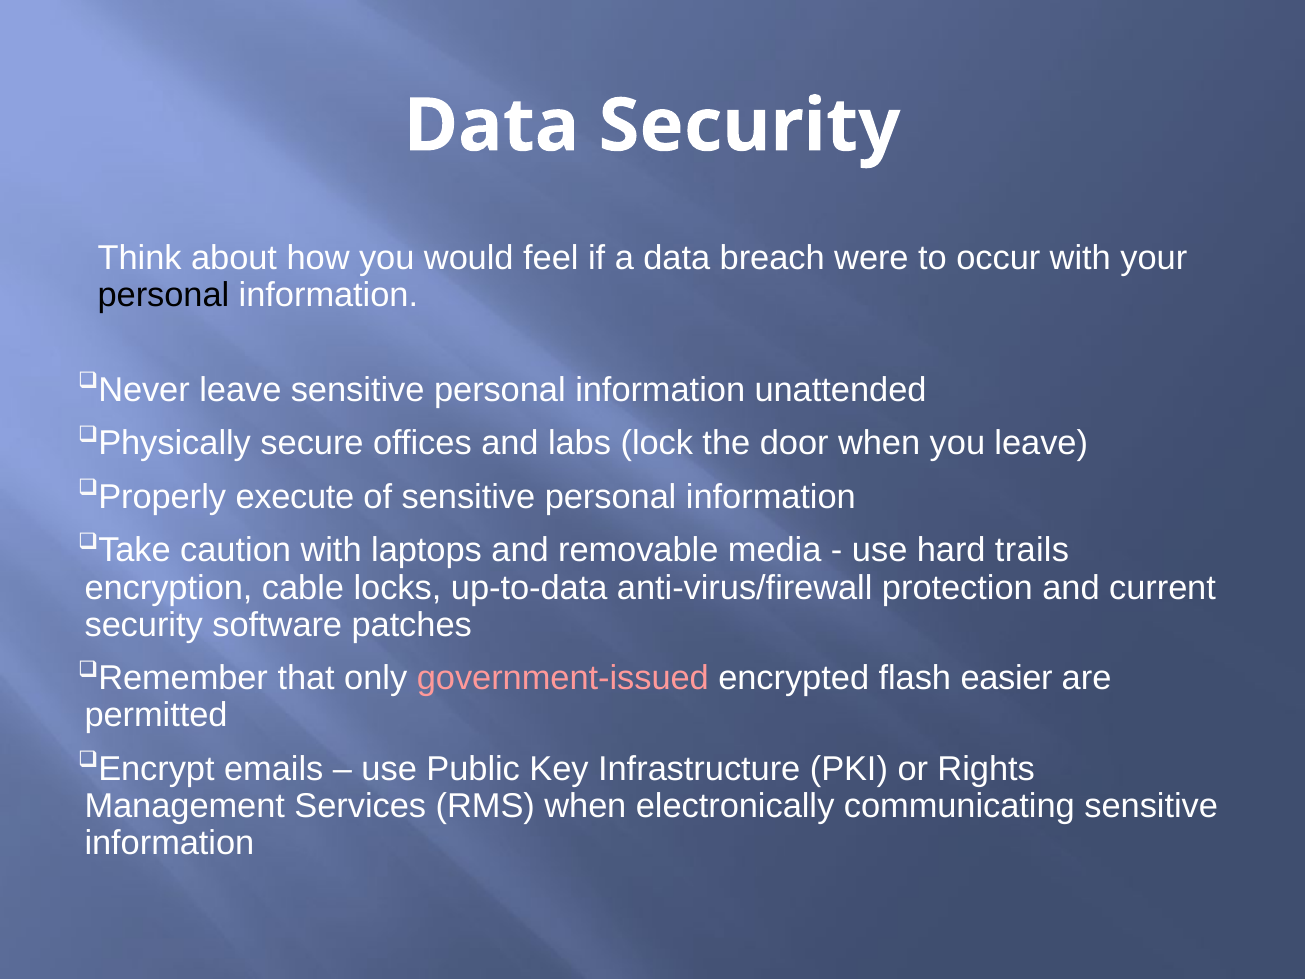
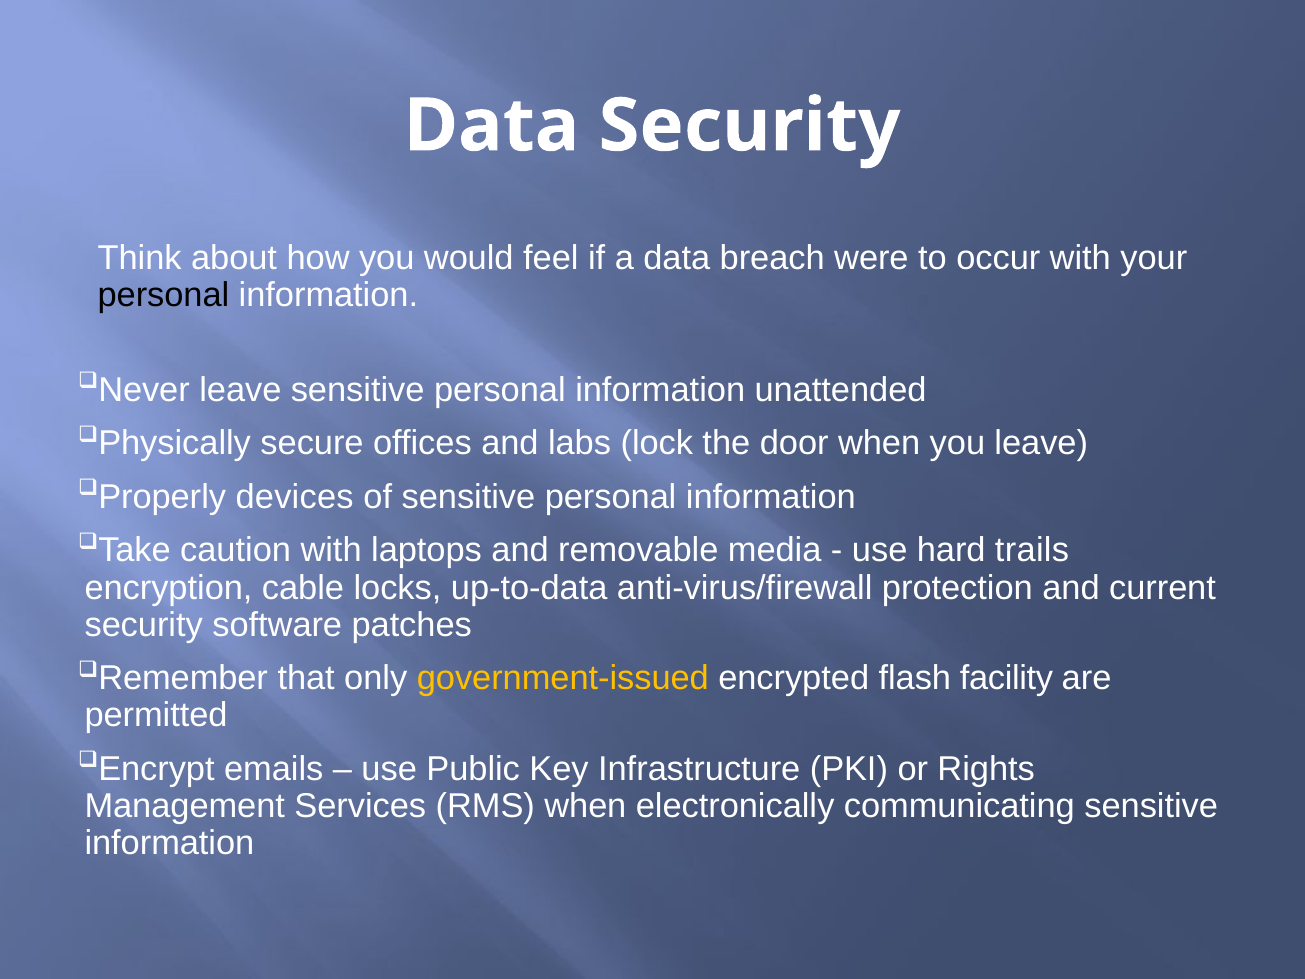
execute: execute -> devices (295, 497)
government-issued colour: pink -> yellow (563, 678)
easier: easier -> facility (1007, 678)
